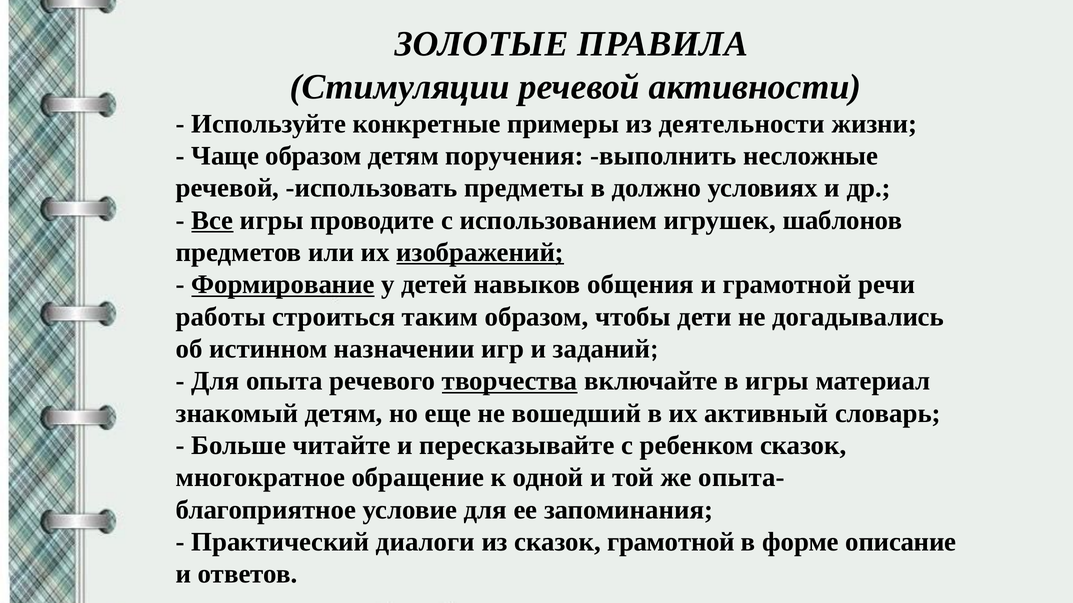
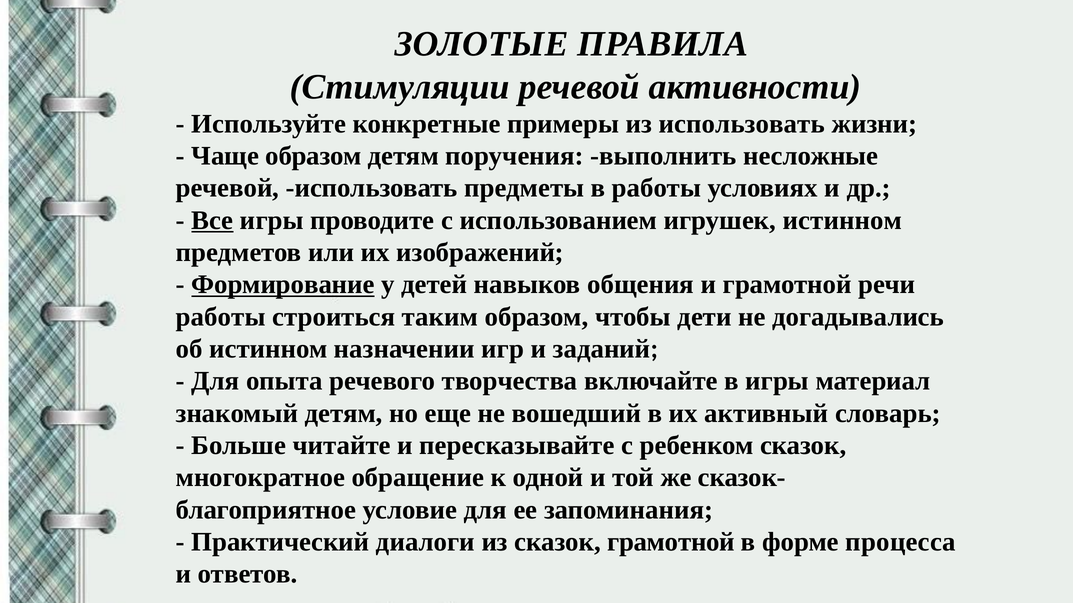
из деятельности: деятельности -> использовать (742, 124)
в должно: должно -> работы (656, 188)
игрушек шаблонов: шаблонов -> истинном (842, 220)
изображений underline: present -> none (480, 253)
творчества underline: present -> none (510, 381)
опыта-: опыта- -> сказок- (742, 478)
описание: описание -> процесса (901, 542)
